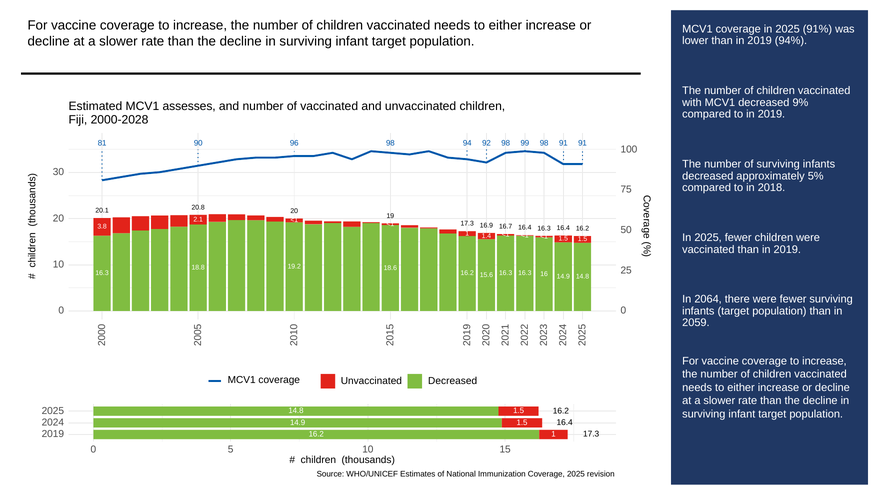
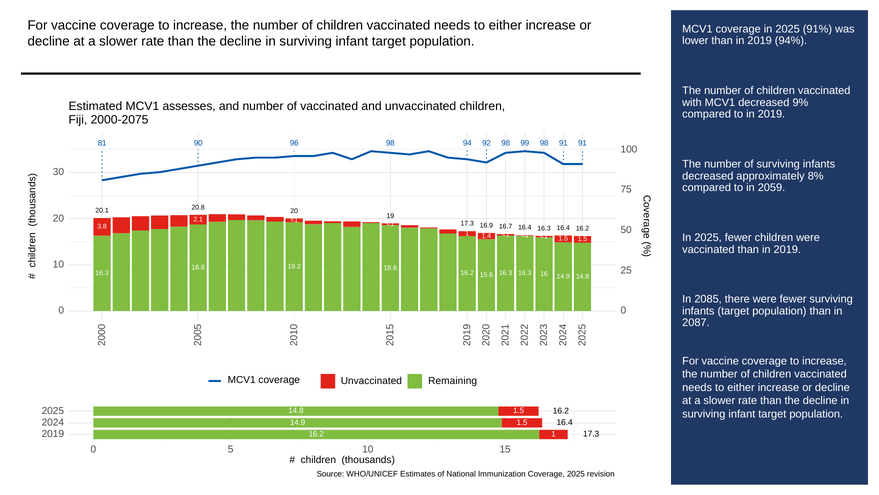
2000-2028: 2000-2028 -> 2000-2075 (120, 119)
5%: 5% -> 8% (816, 176)
2018: 2018 -> 2059 (771, 188)
2064: 2064 -> 2085 (708, 299)
2059: 2059 -> 2087 (696, 322)
Unvaccinated Decreased: Decreased -> Remaining (453, 380)
